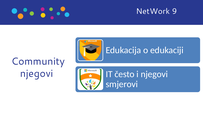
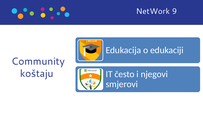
njegovi: njegovi -> koštaju (37, 74)
